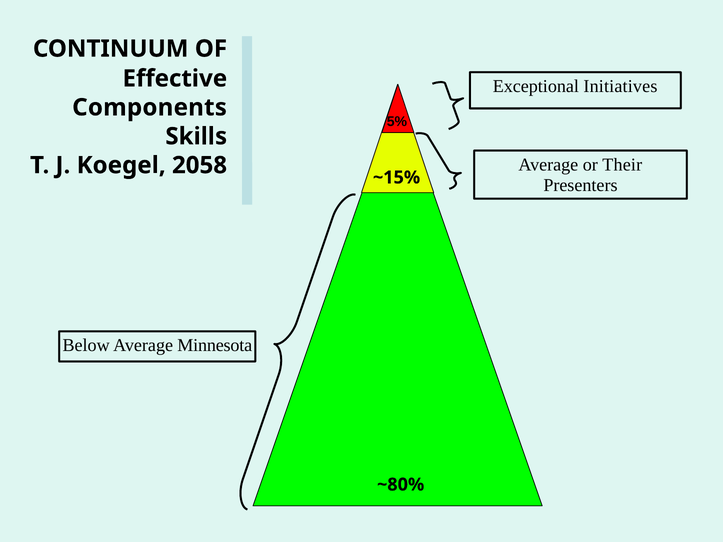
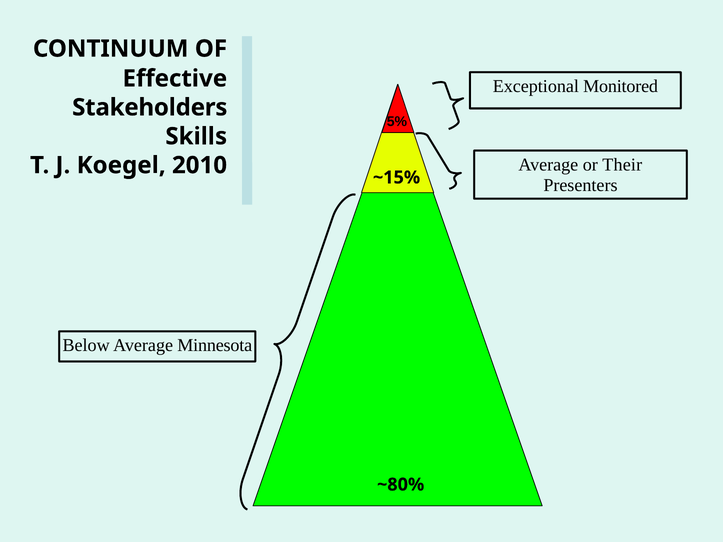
Initiatives: Initiatives -> Monitored (621, 86)
Components: Components -> Stakeholders (150, 107)
2058: 2058 -> 2010 (200, 165)
